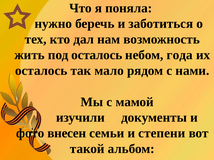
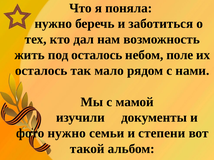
года: года -> поле (180, 55)
фото внесен: внесен -> нужно (67, 134)
